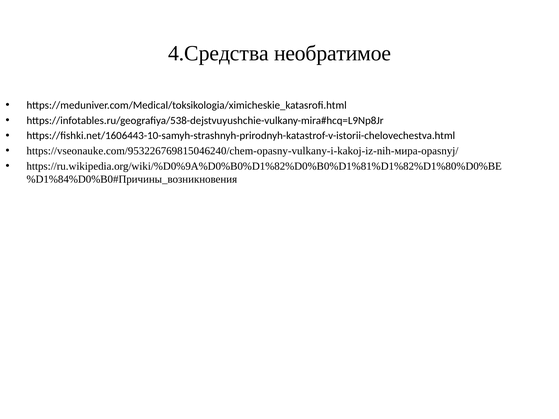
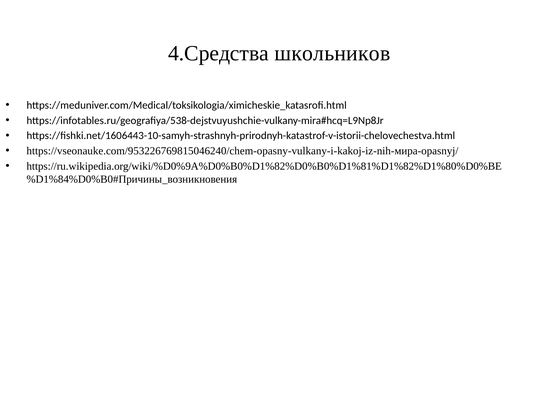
необратимое: необратимое -> школьников (332, 53)
